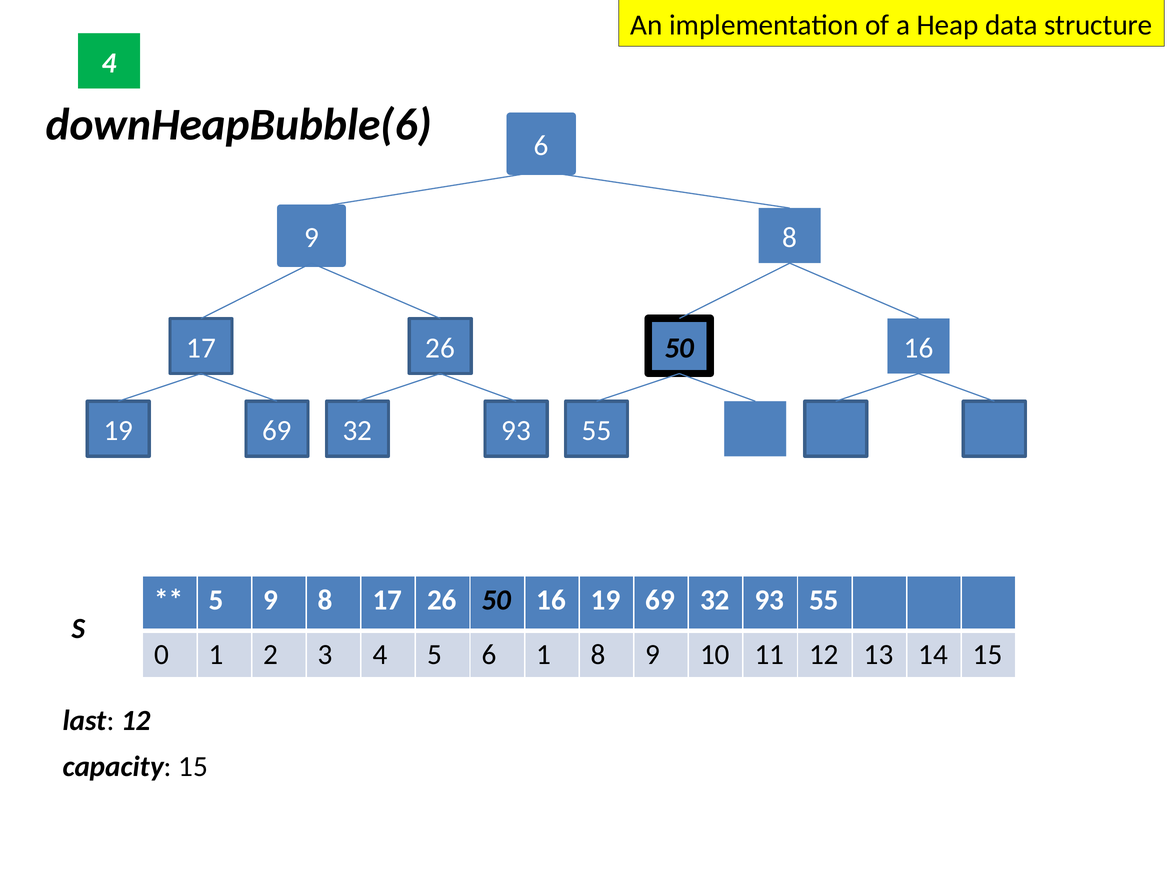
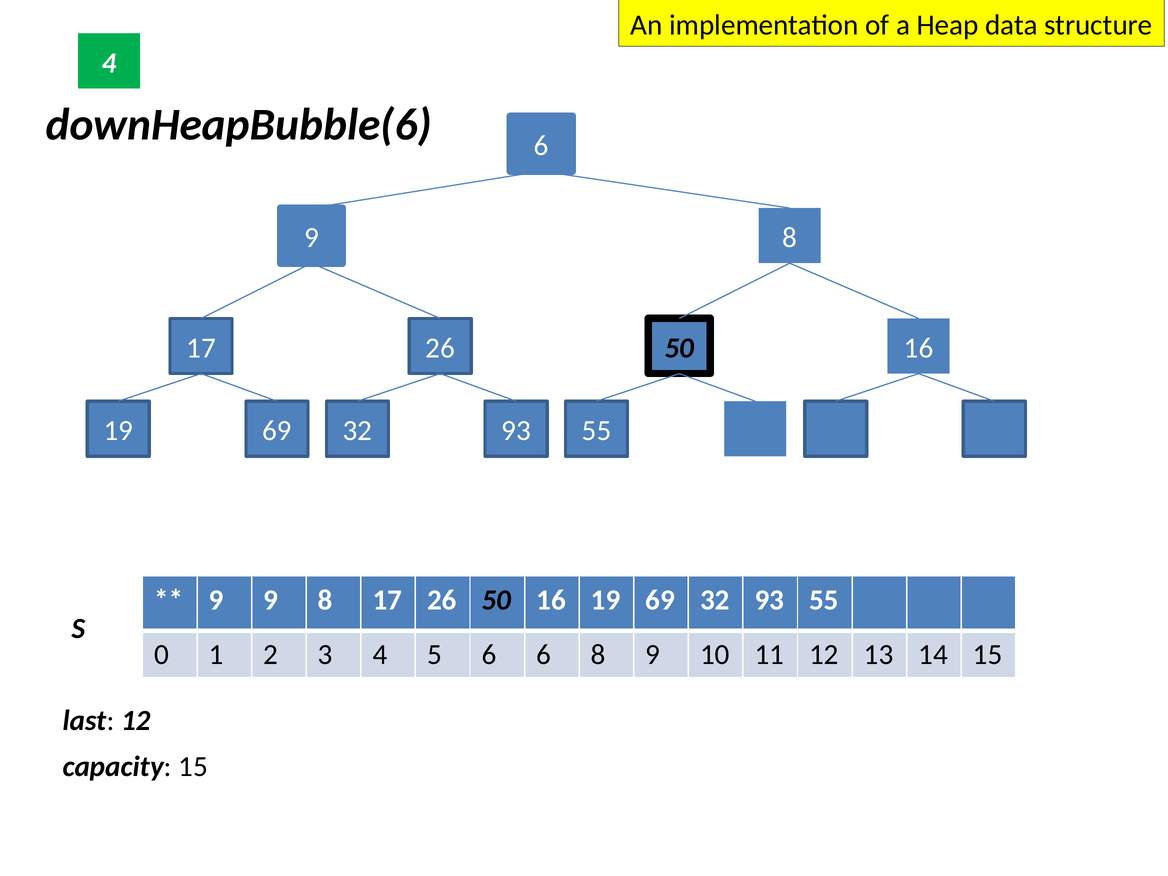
5: 5 -> 9 (216, 600)
6 1: 1 -> 6 (544, 655)
